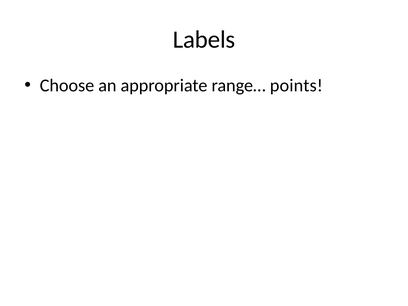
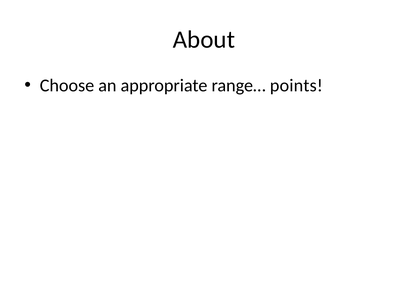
Labels: Labels -> About (204, 39)
